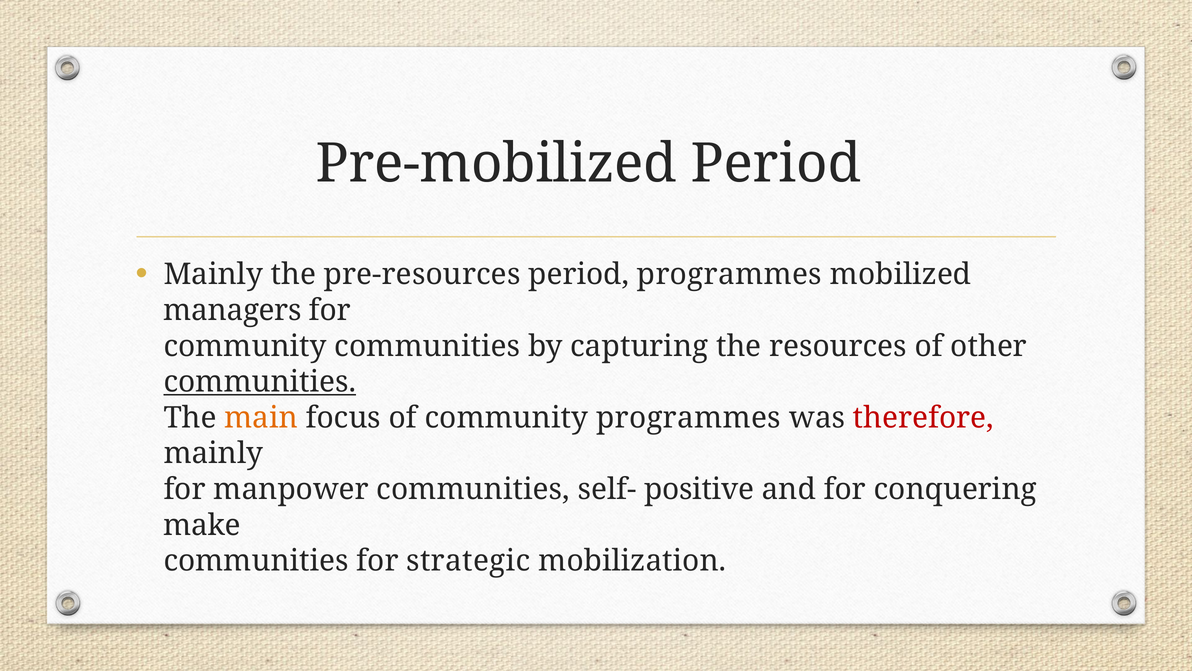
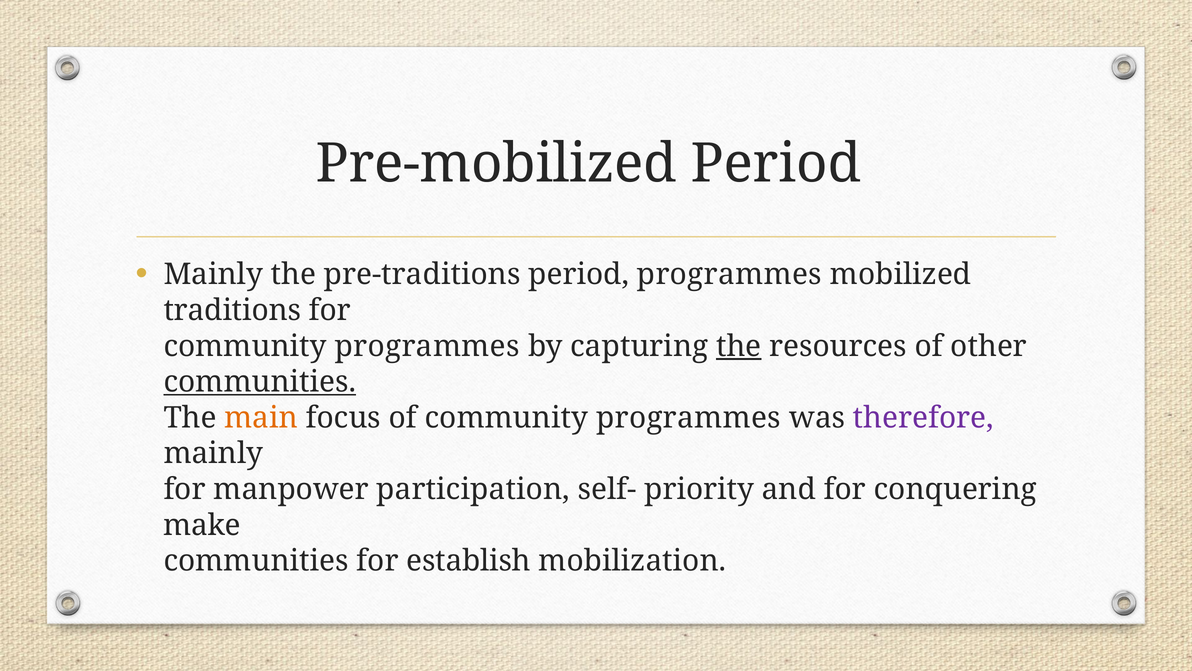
pre-resources: pre-resources -> pre-traditions (422, 274)
managers: managers -> traditions (232, 310)
communities: communities -> programmes (427, 346)
the underline: none -> present (739, 346)
therefore colour: red -> purple (923, 417)
manpower communities: communities -> participation (473, 489)
positive: positive -> priority (699, 489)
strategic: strategic -> establish (469, 561)
